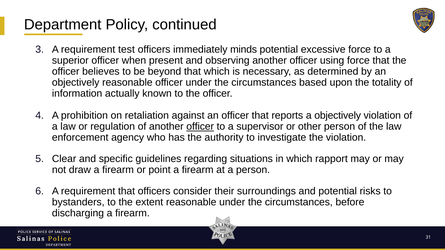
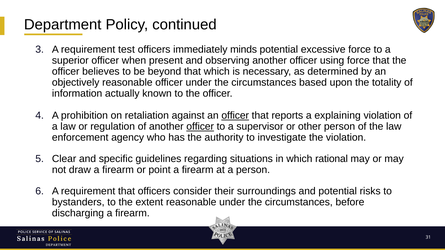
officer underline: none -> present (235, 116)
a objectively: objectively -> explaining (338, 116)
rapport: rapport -> rational (332, 159)
